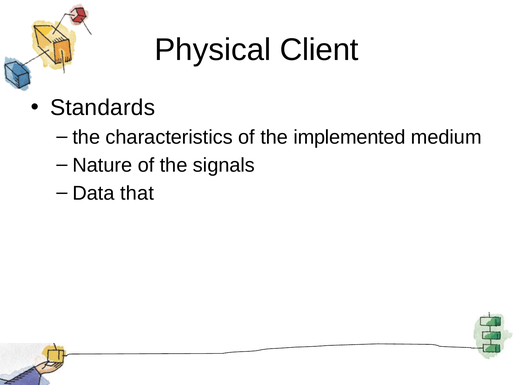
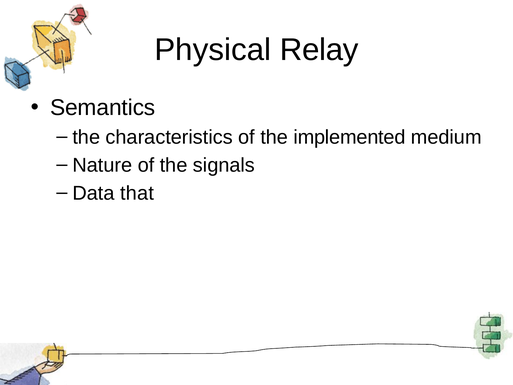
Client: Client -> Relay (319, 50)
Standards: Standards -> Semantics (103, 108)
